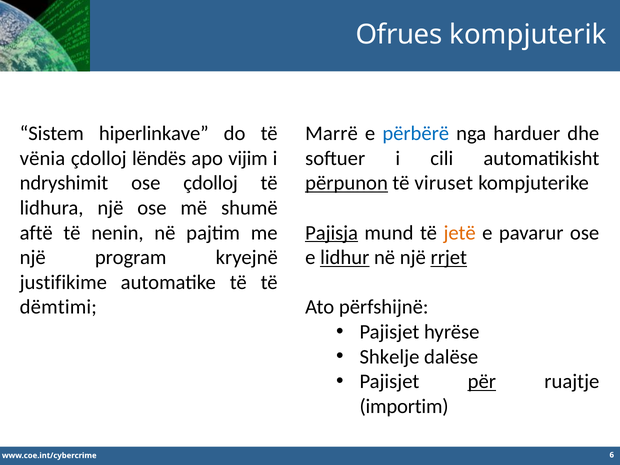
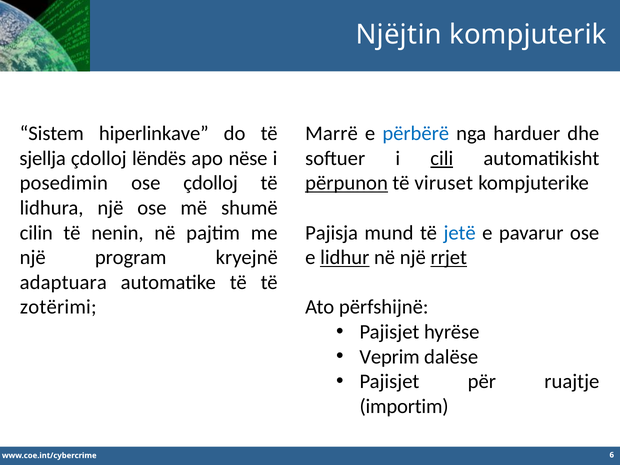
Ofrues: Ofrues -> Njëjtin (399, 34)
vënia: vënia -> sjellja (43, 158)
vijim: vijim -> nëse (248, 158)
cili underline: none -> present (442, 158)
ndryshimit: ndryshimit -> posedimin (64, 183)
aftë: aftë -> cilin (36, 233)
Pajisja underline: present -> none (332, 233)
jetë colour: orange -> blue (460, 233)
justifikime: justifikime -> adaptuara (63, 282)
dëmtimi: dëmtimi -> zotërimi (58, 307)
Shkelje: Shkelje -> Veprim (390, 357)
për underline: present -> none (482, 382)
